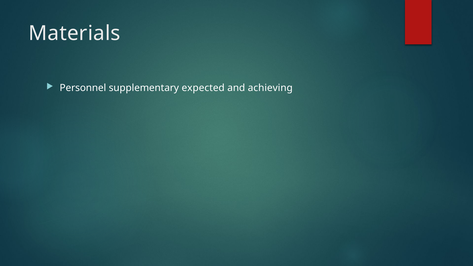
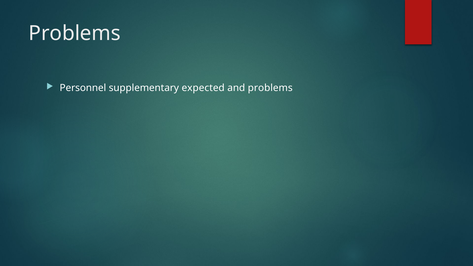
Materials: Materials -> Problems (75, 33)
and achieving: achieving -> problems (270, 88)
